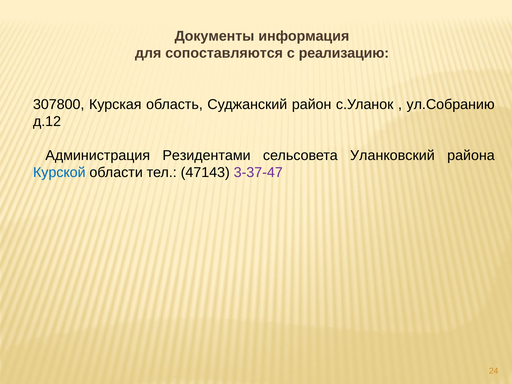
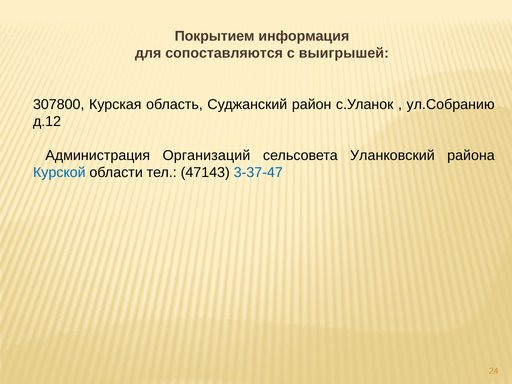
Документы: Документы -> Покрытием (215, 36)
реализацию: реализацию -> выигрышей (344, 53)
Резидентами: Резидентами -> Организаций (206, 156)
3-37-47 colour: purple -> blue (258, 173)
